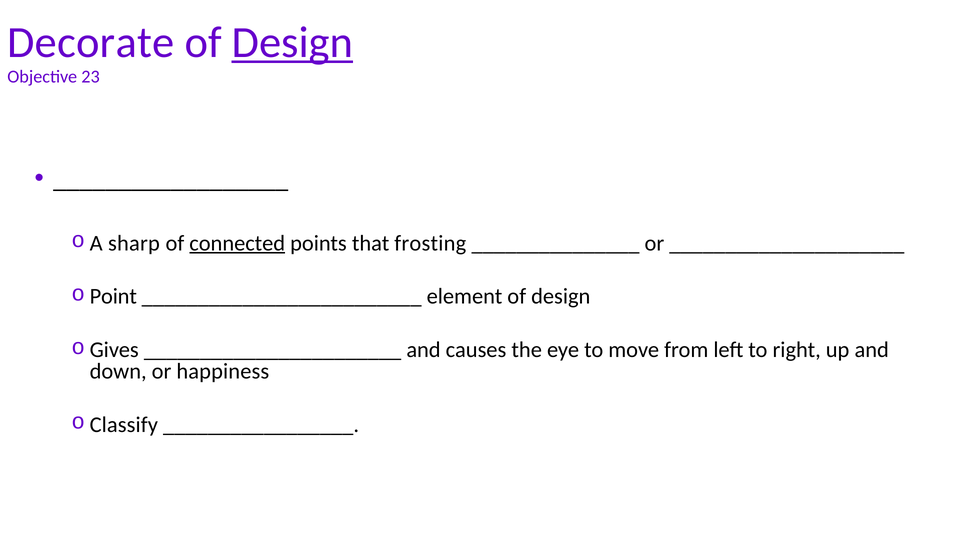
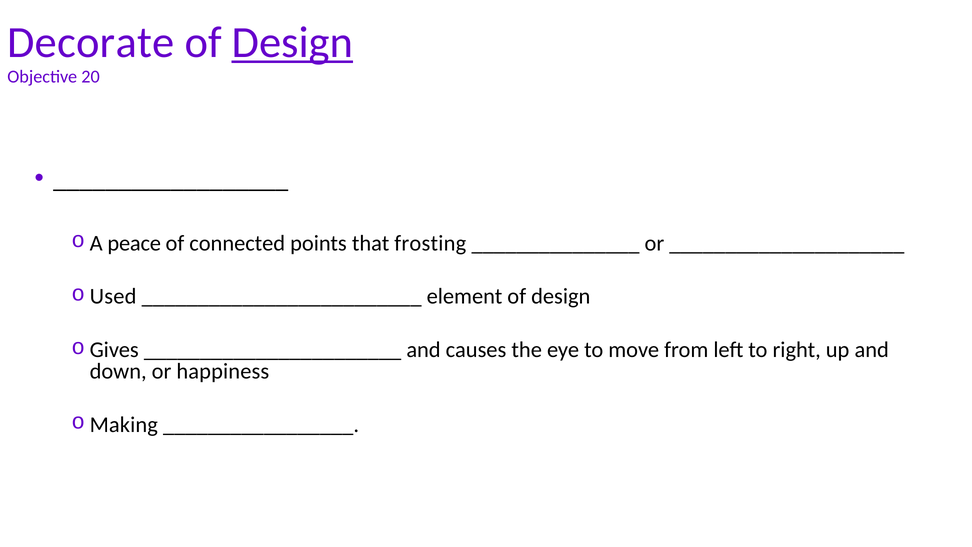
23: 23 -> 20 (91, 77)
sharp: sharp -> peace (134, 243)
connected underline: present -> none (237, 243)
Point: Point -> Used (113, 296)
Classify: Classify -> Making (124, 424)
